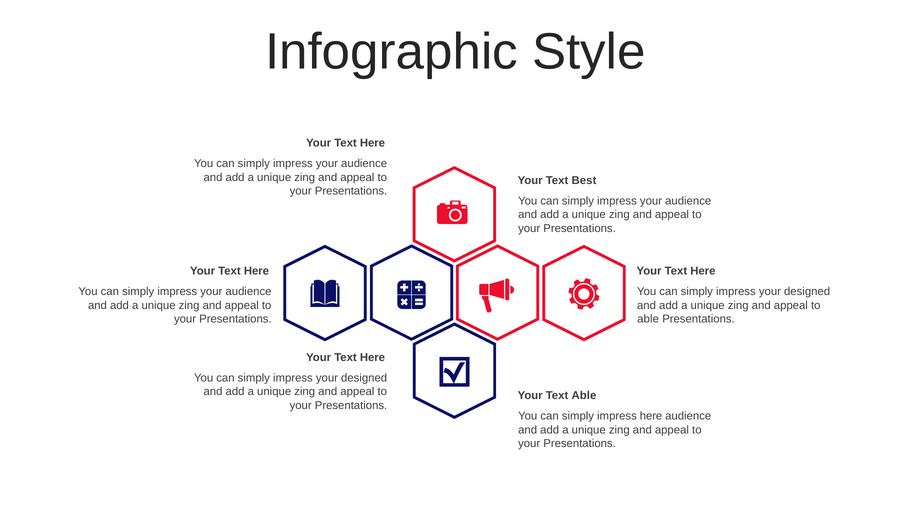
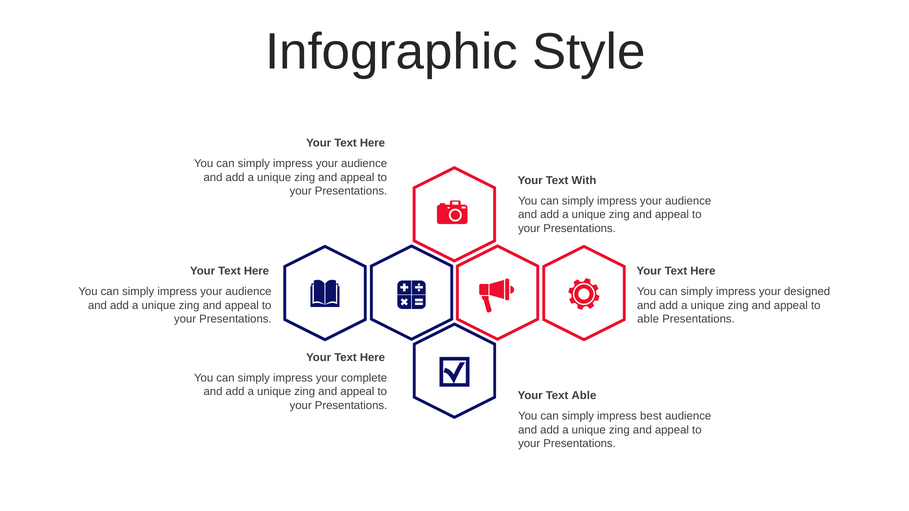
Best: Best -> With (584, 180)
designed: designed -> complete (364, 378)
impress here: here -> best (651, 416)
